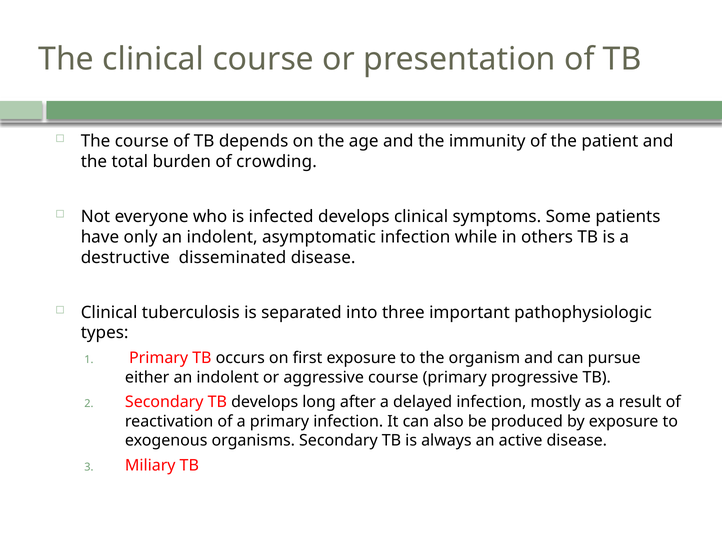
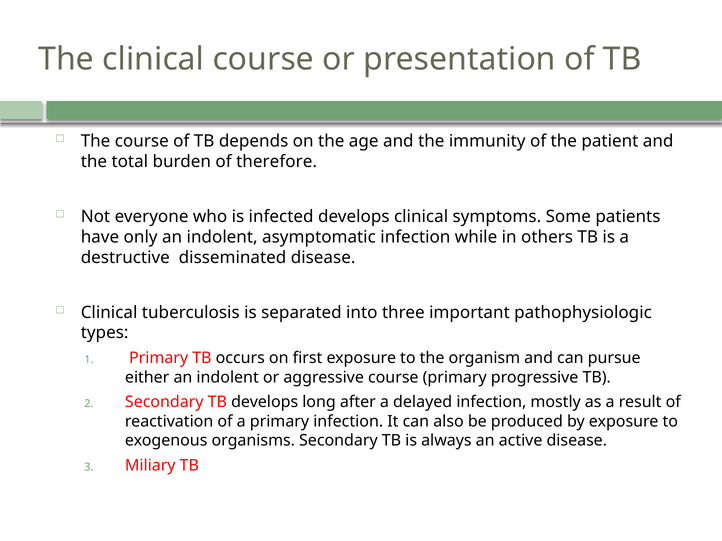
crowding: crowding -> therefore (277, 162)
